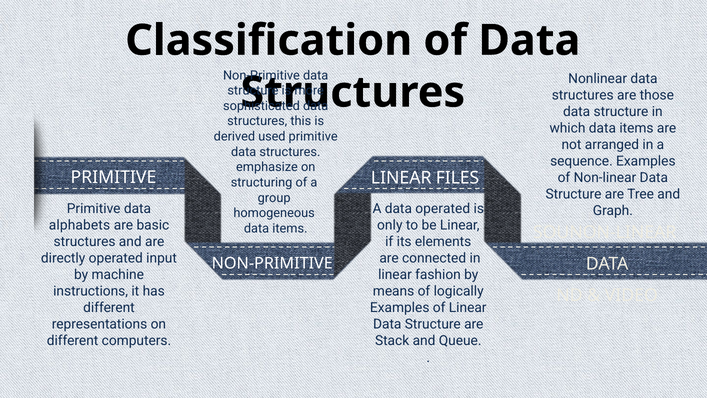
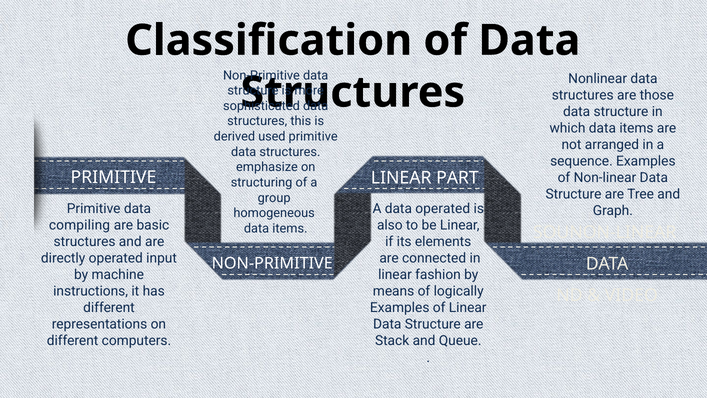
FILES: FILES -> PART (457, 178)
alphabets: alphabets -> compiling (79, 225)
only: only -> also (390, 225)
